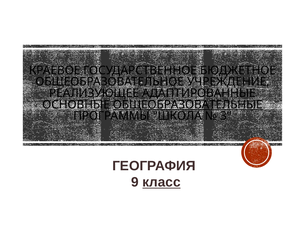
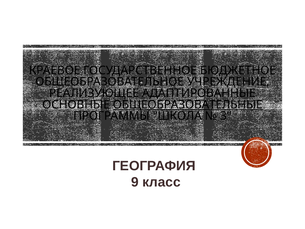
класс underline: present -> none (161, 182)
